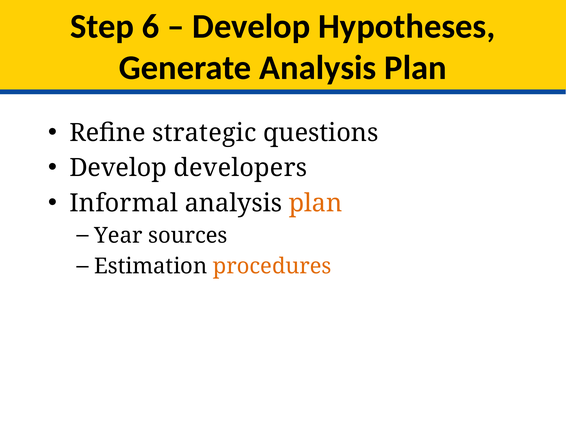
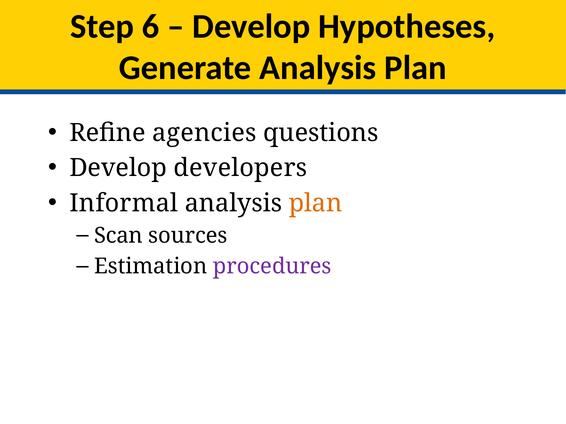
strategic: strategic -> agencies (204, 133)
Year: Year -> Scan (118, 236)
procedures colour: orange -> purple (272, 267)
